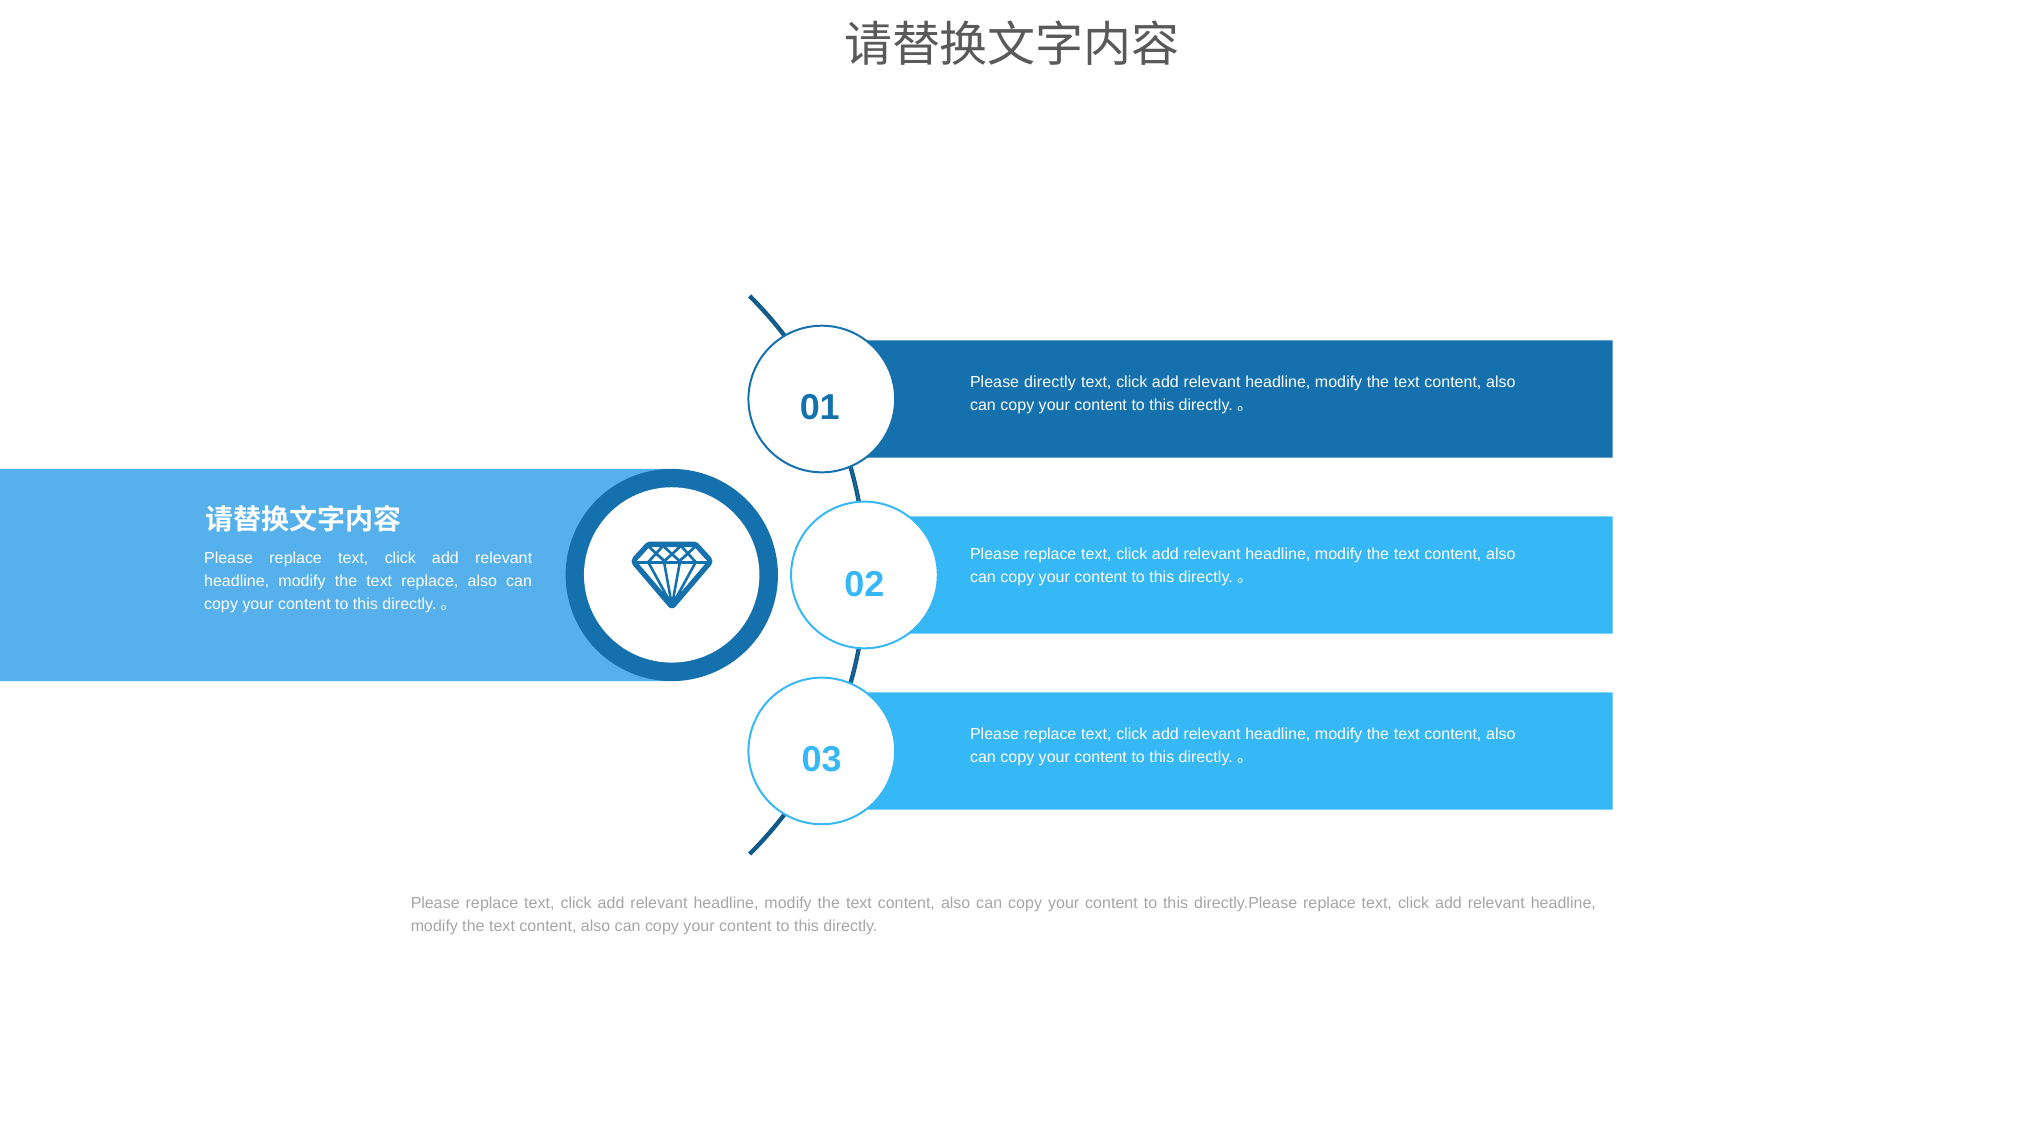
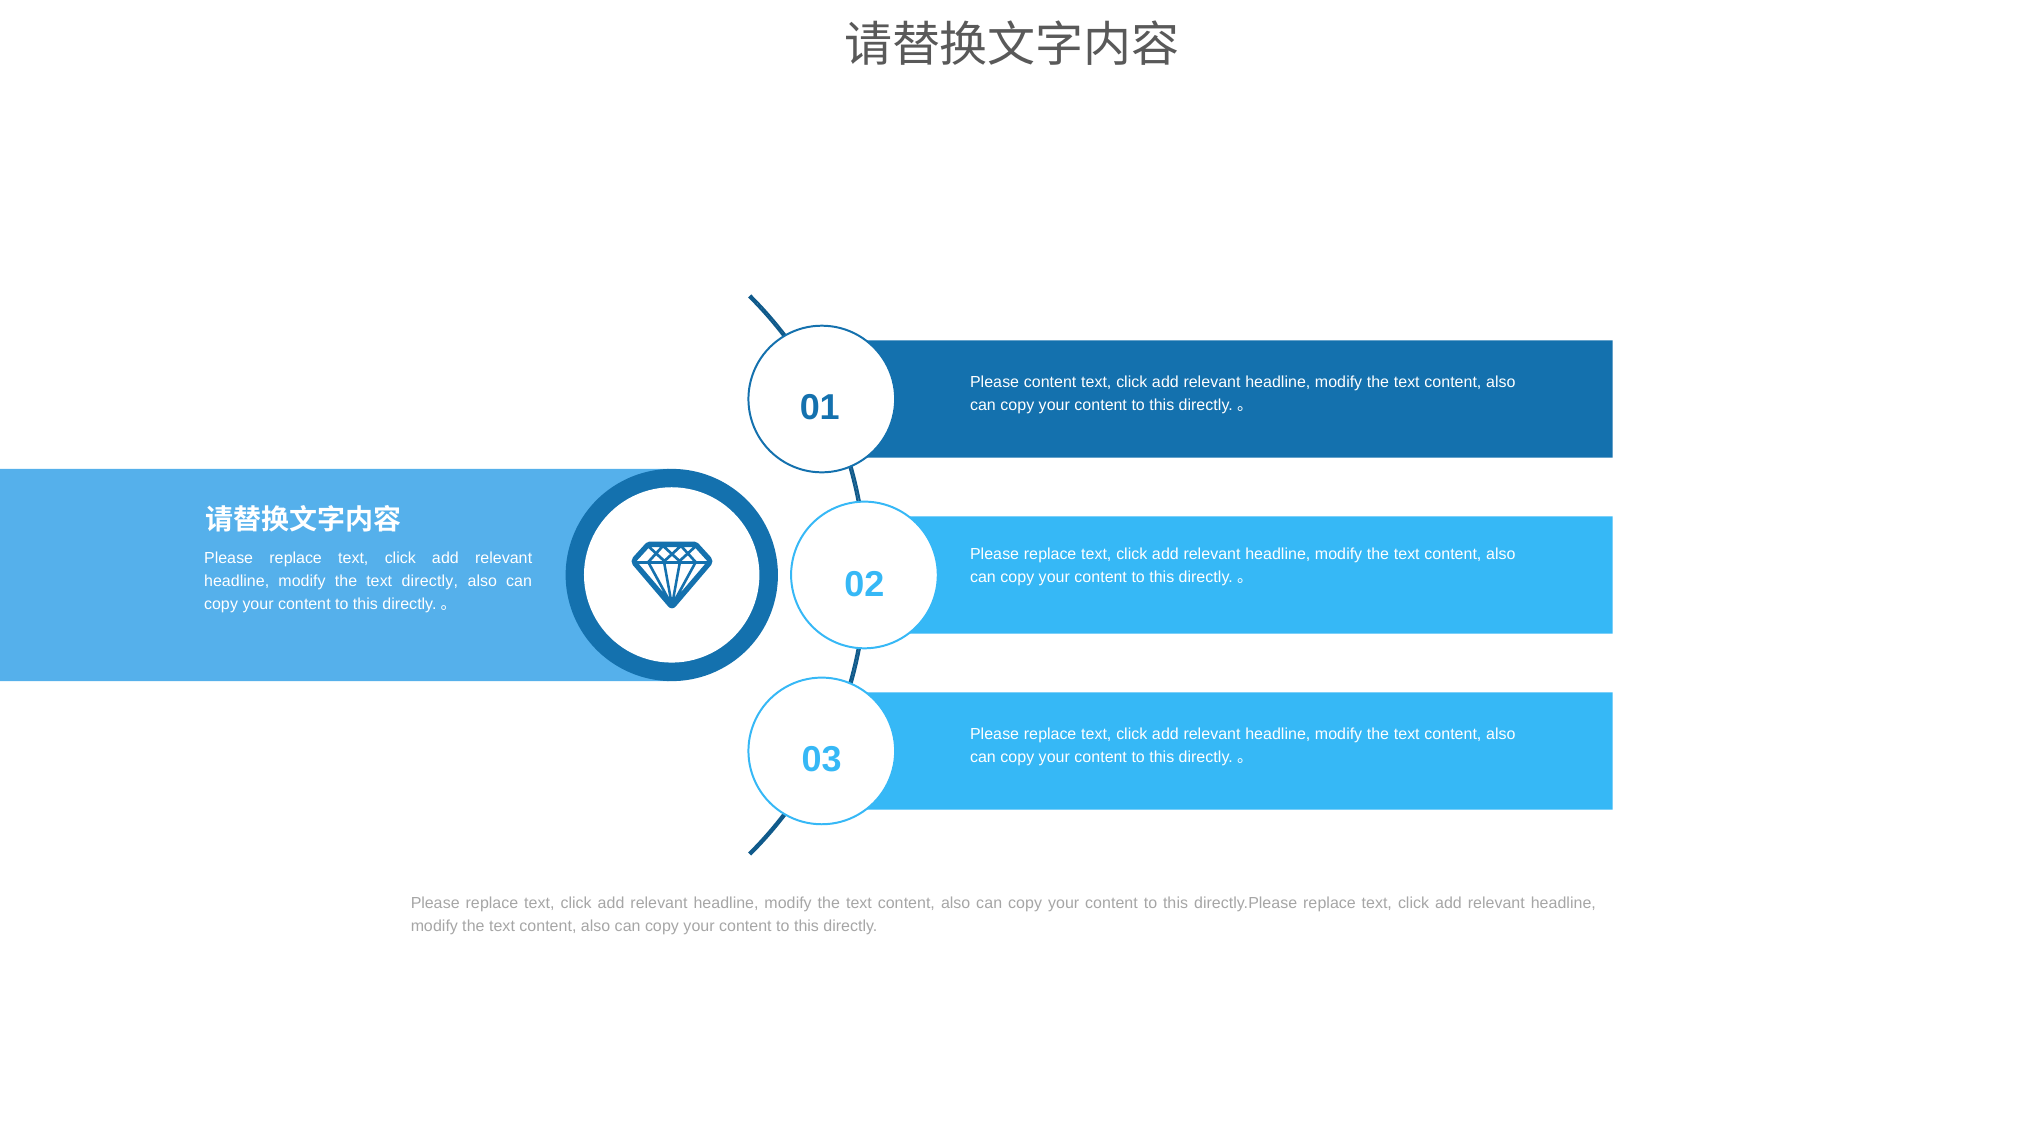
Please directly: directly -> content (1050, 383)
text replace: replace -> directly (430, 581)
